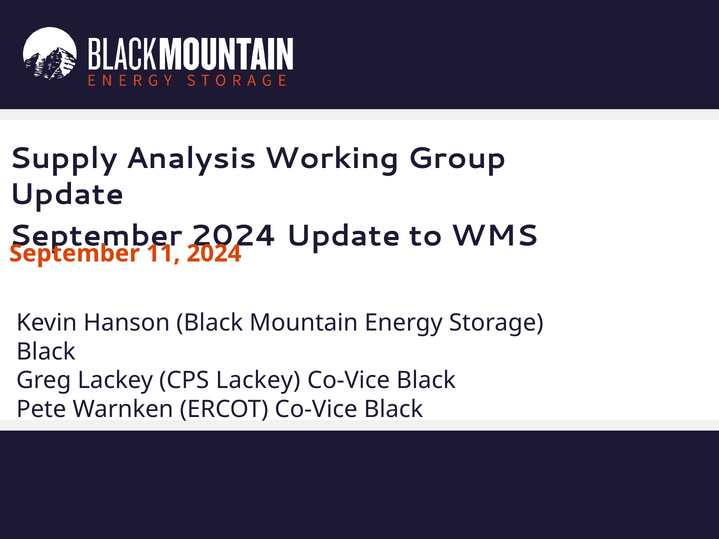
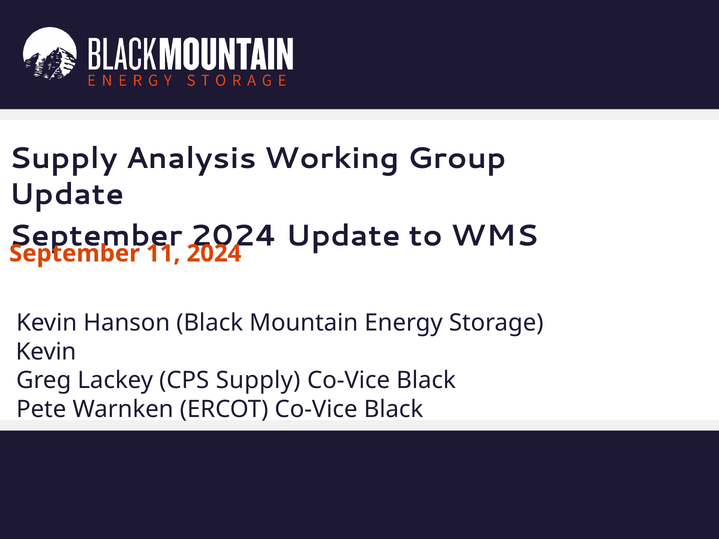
Black: Black -> Kevin (46, 352)
CPS Lackey: Lackey -> Supply (258, 381)
